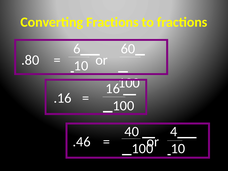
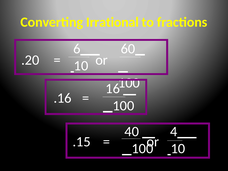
Converting Fractions: Fractions -> Irrational (112, 22)
.80: .80 -> .20 (30, 60)
.46: .46 -> .15 (82, 142)
